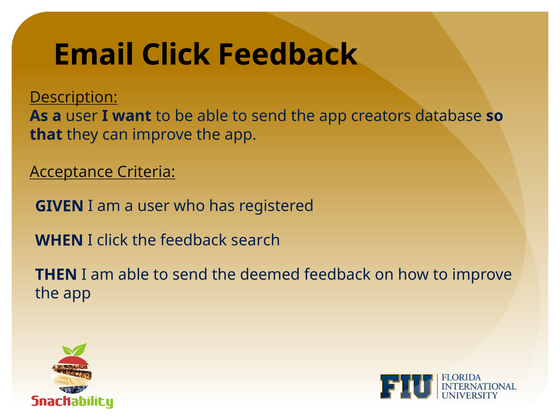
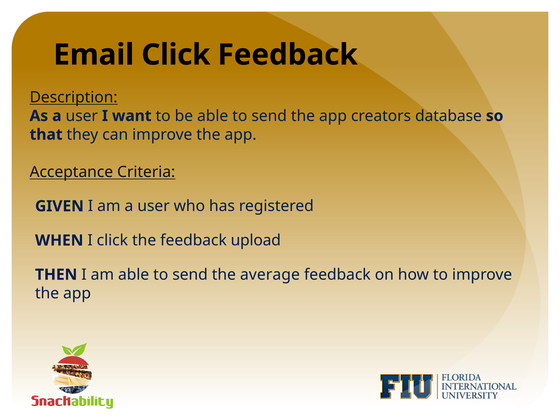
search: search -> upload (256, 240)
deemed: deemed -> average (270, 275)
